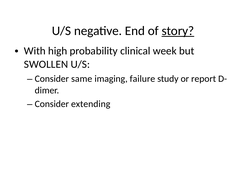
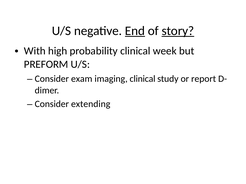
End underline: none -> present (135, 31)
SWOLLEN: SWOLLEN -> PREFORM (46, 64)
same: same -> exam (82, 79)
imaging failure: failure -> clinical (143, 79)
